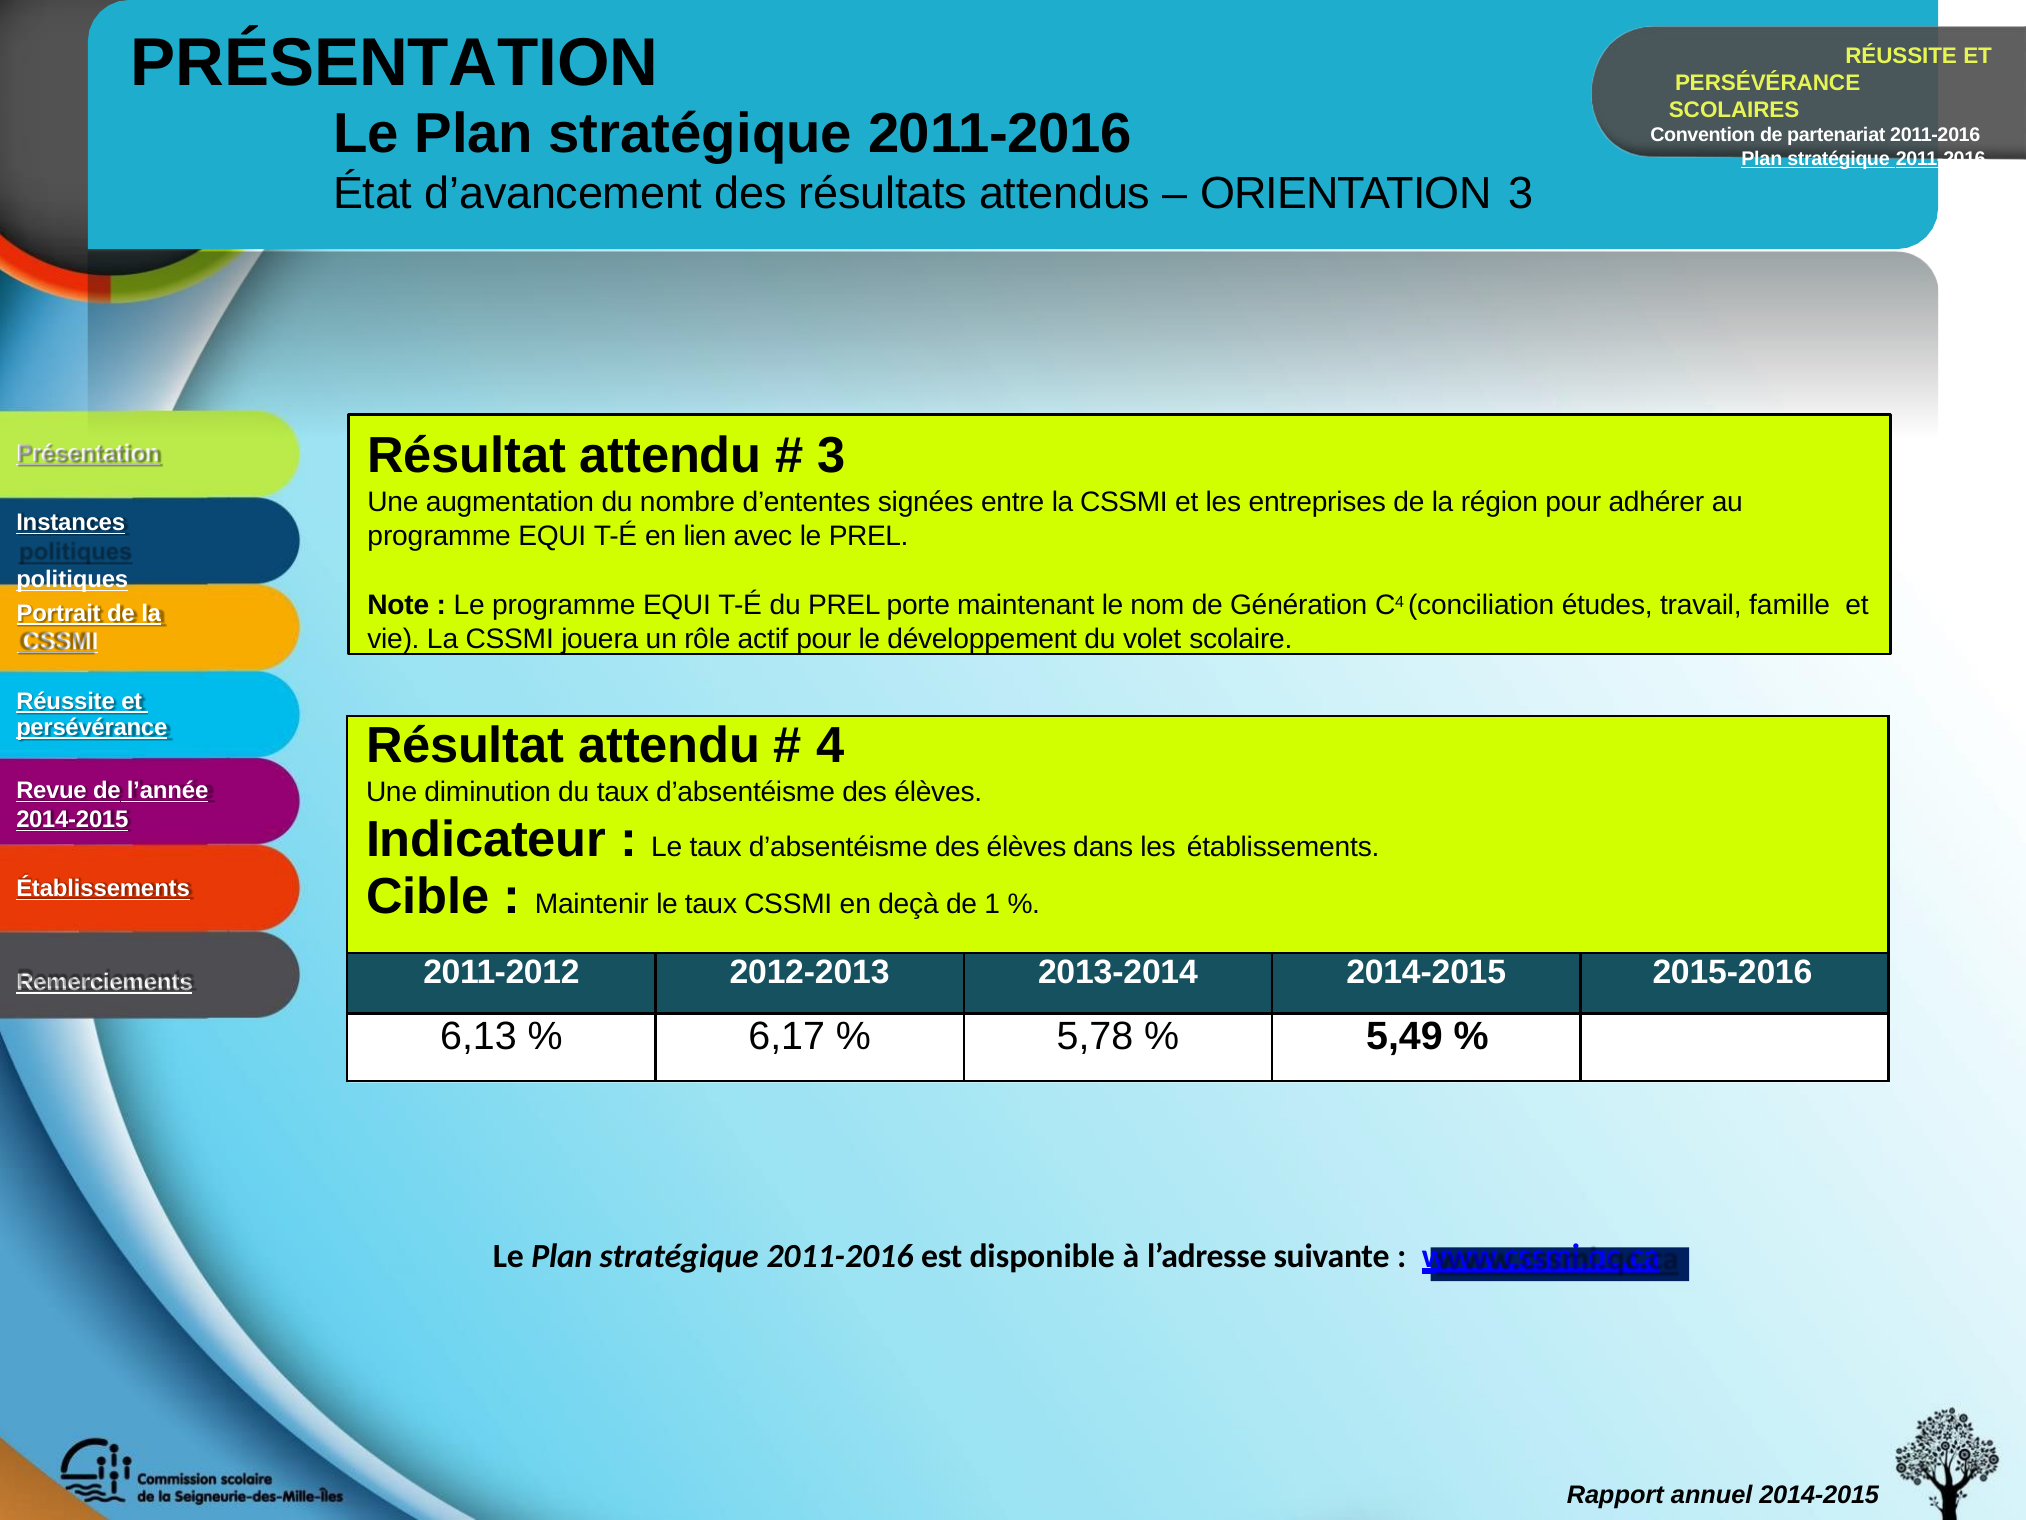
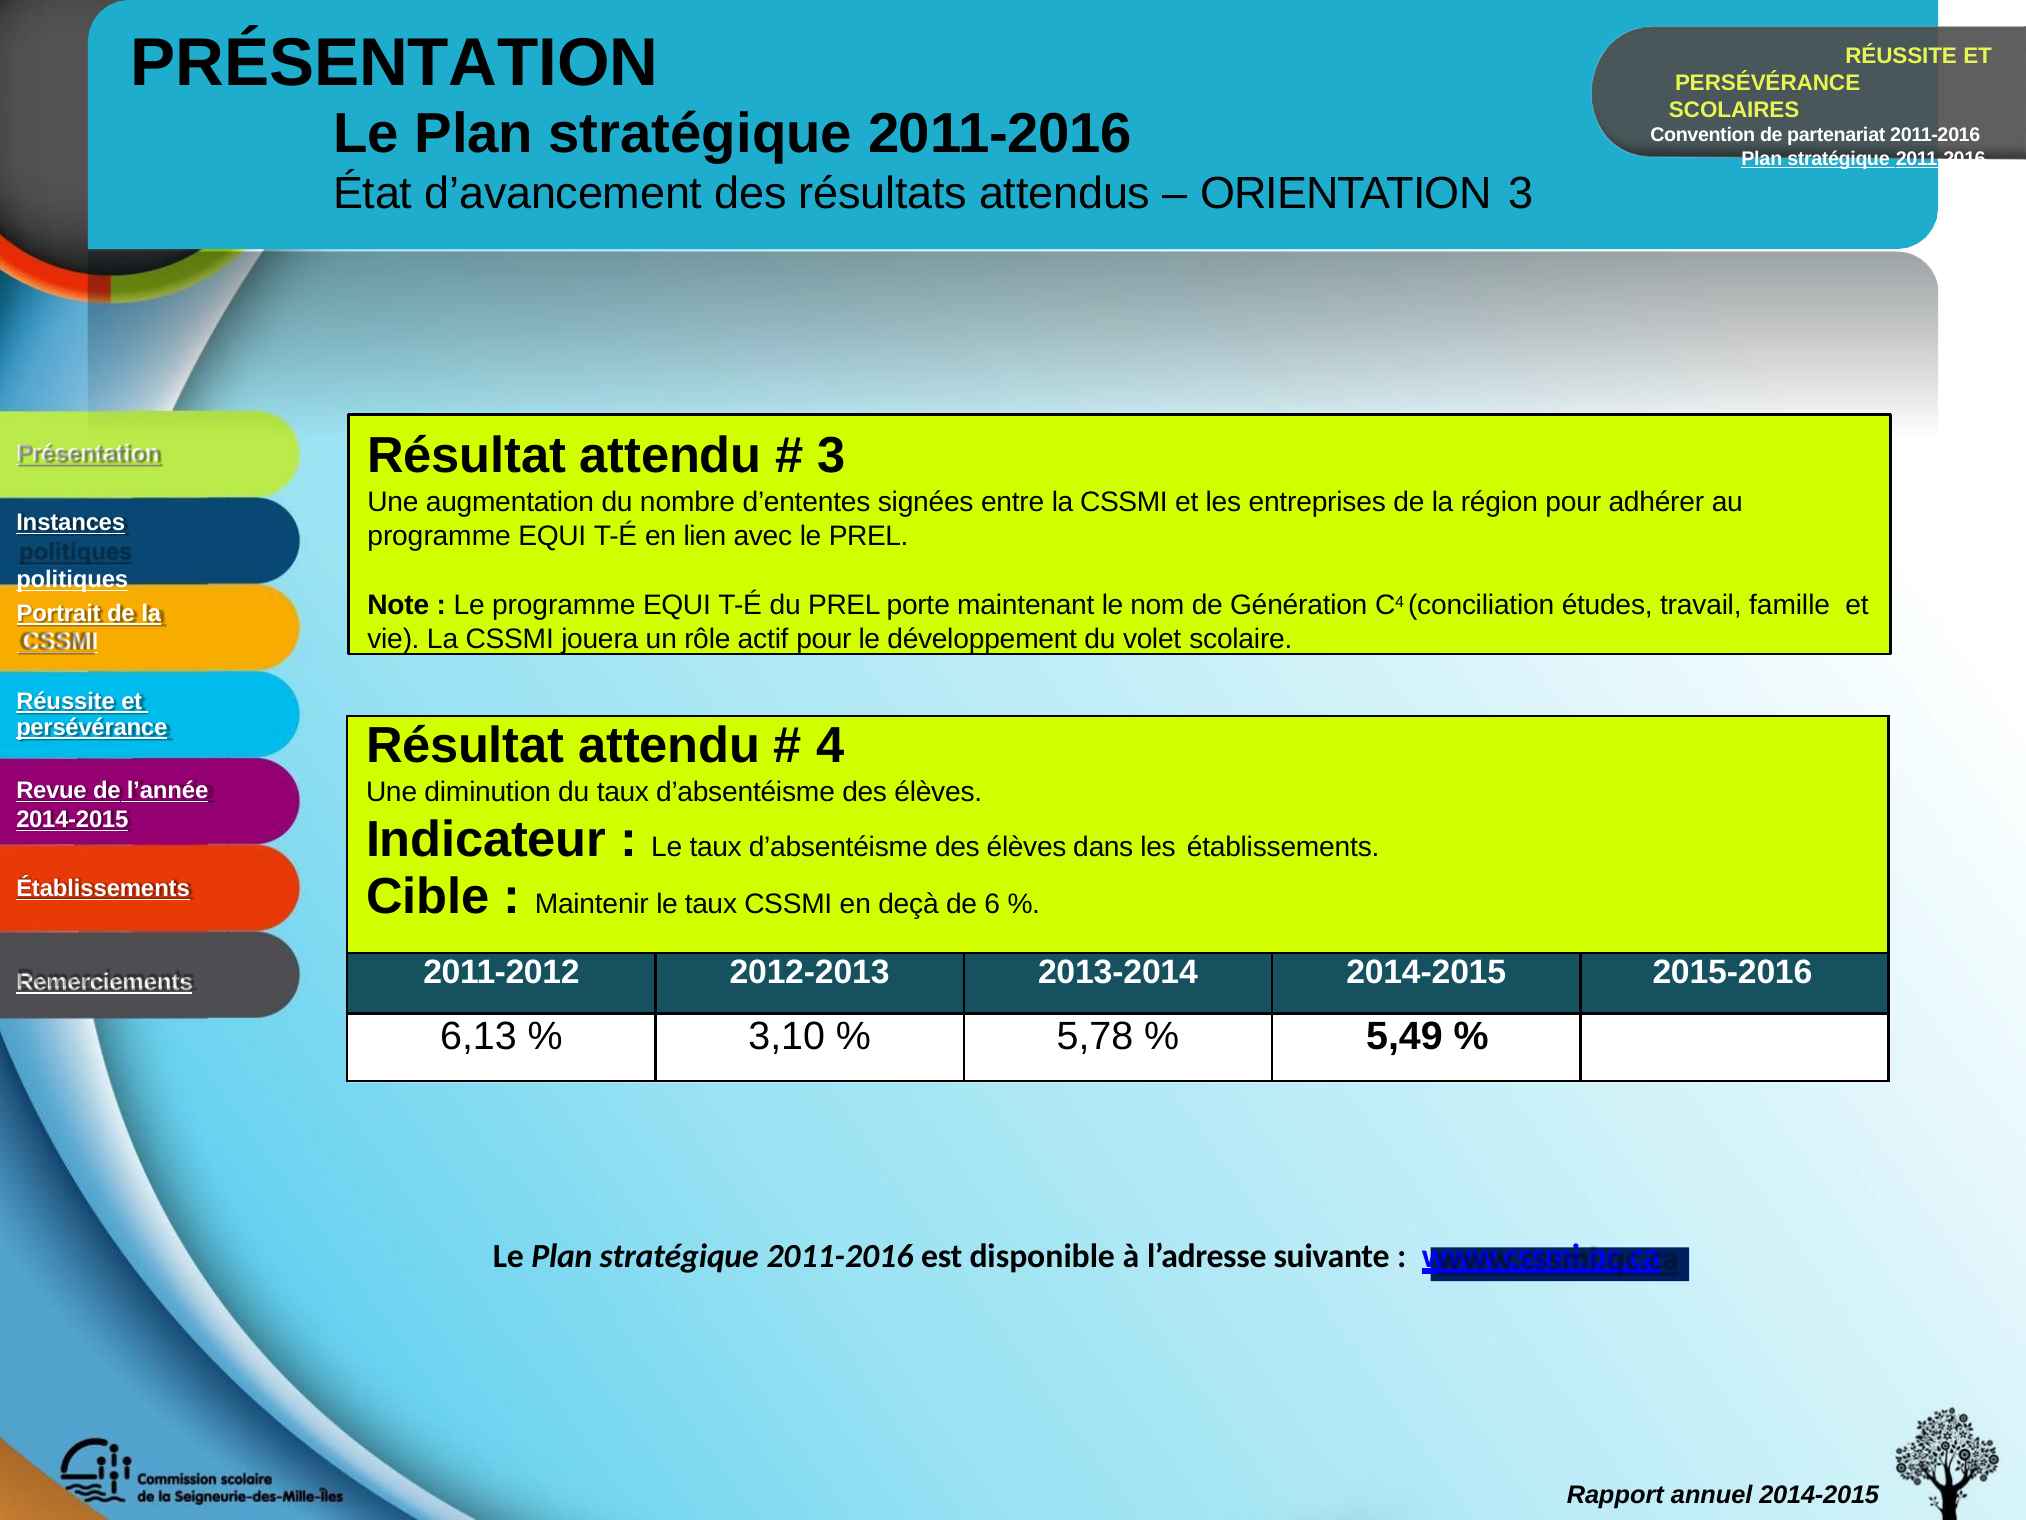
1: 1 -> 6 (992, 904)
6,17: 6,17 -> 3,10 (787, 1036)
